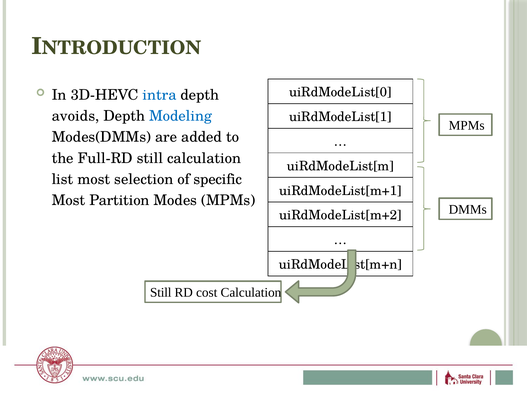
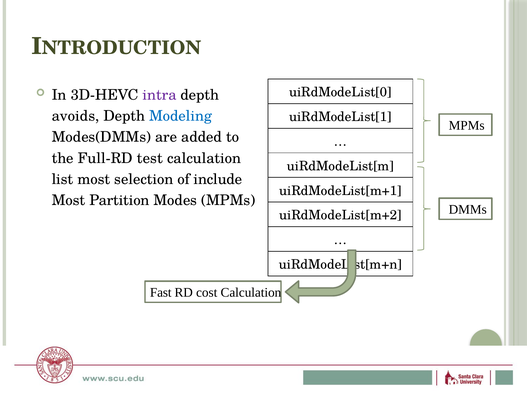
intra colour: blue -> purple (160, 95)
Full-RD still: still -> test (150, 158)
specific: specific -> include (218, 179)
Still: Still -> Fast (161, 293)
